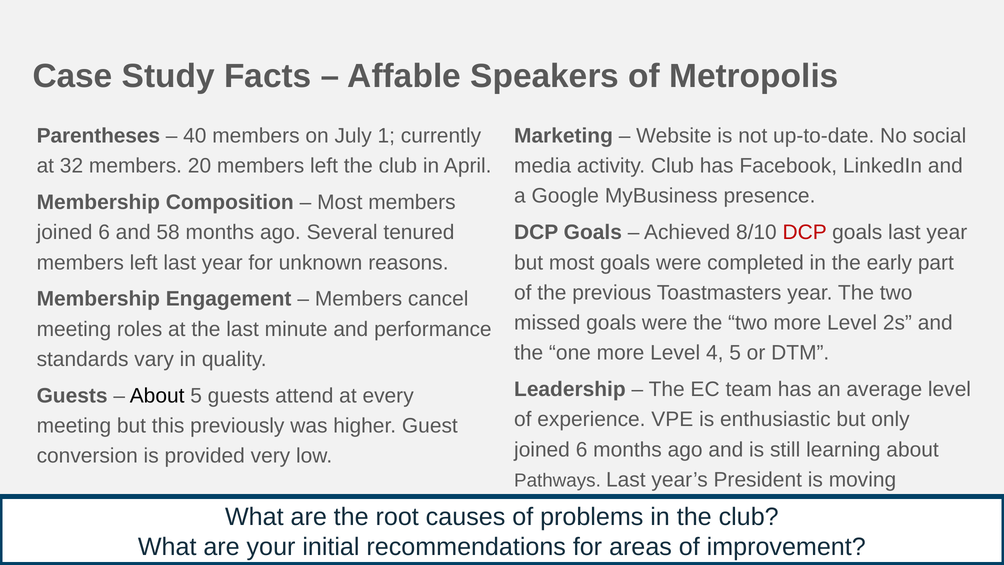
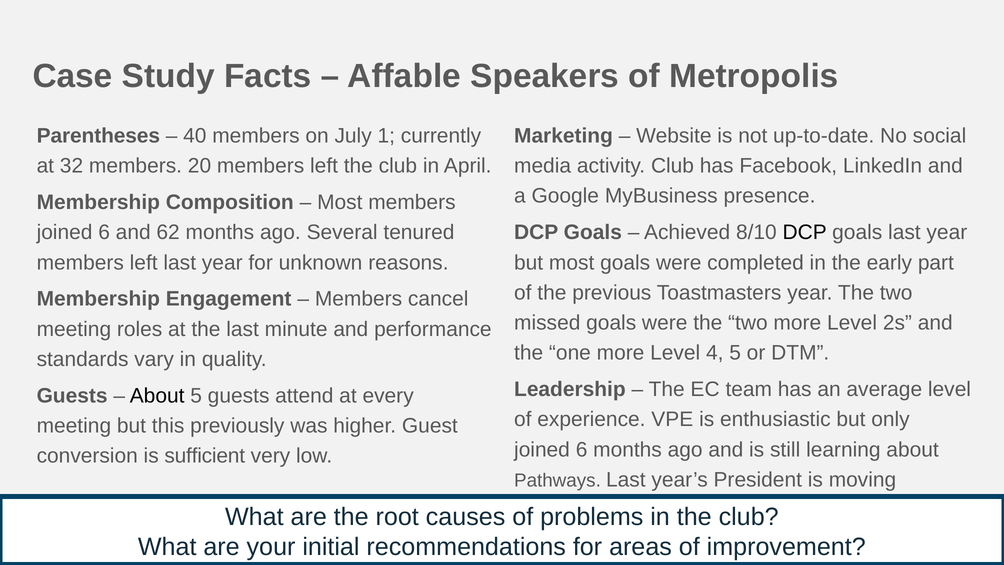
58: 58 -> 62 (168, 232)
DCP colour: red -> black (805, 232)
provided: provided -> sufficient (205, 456)
